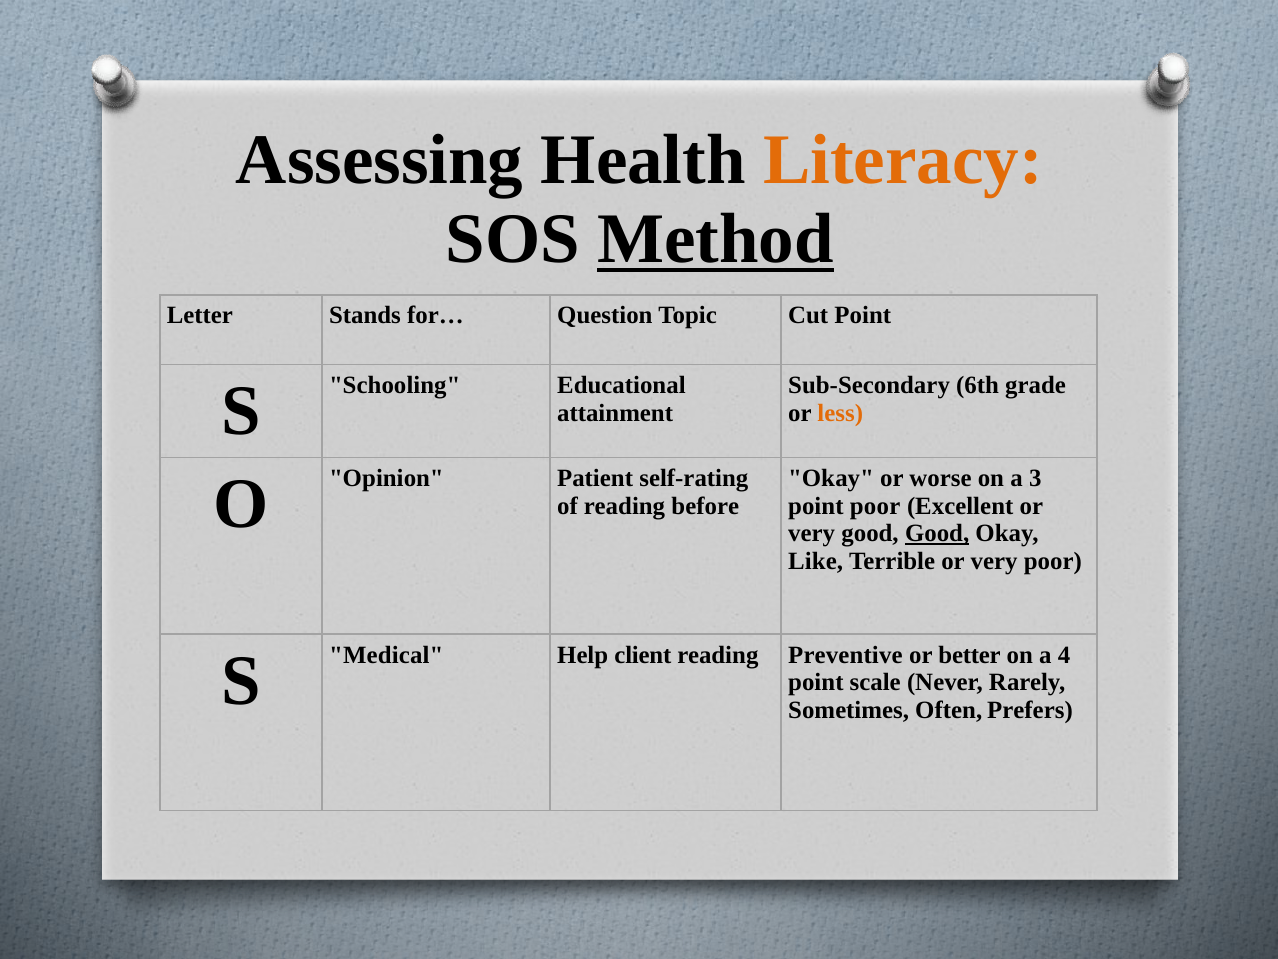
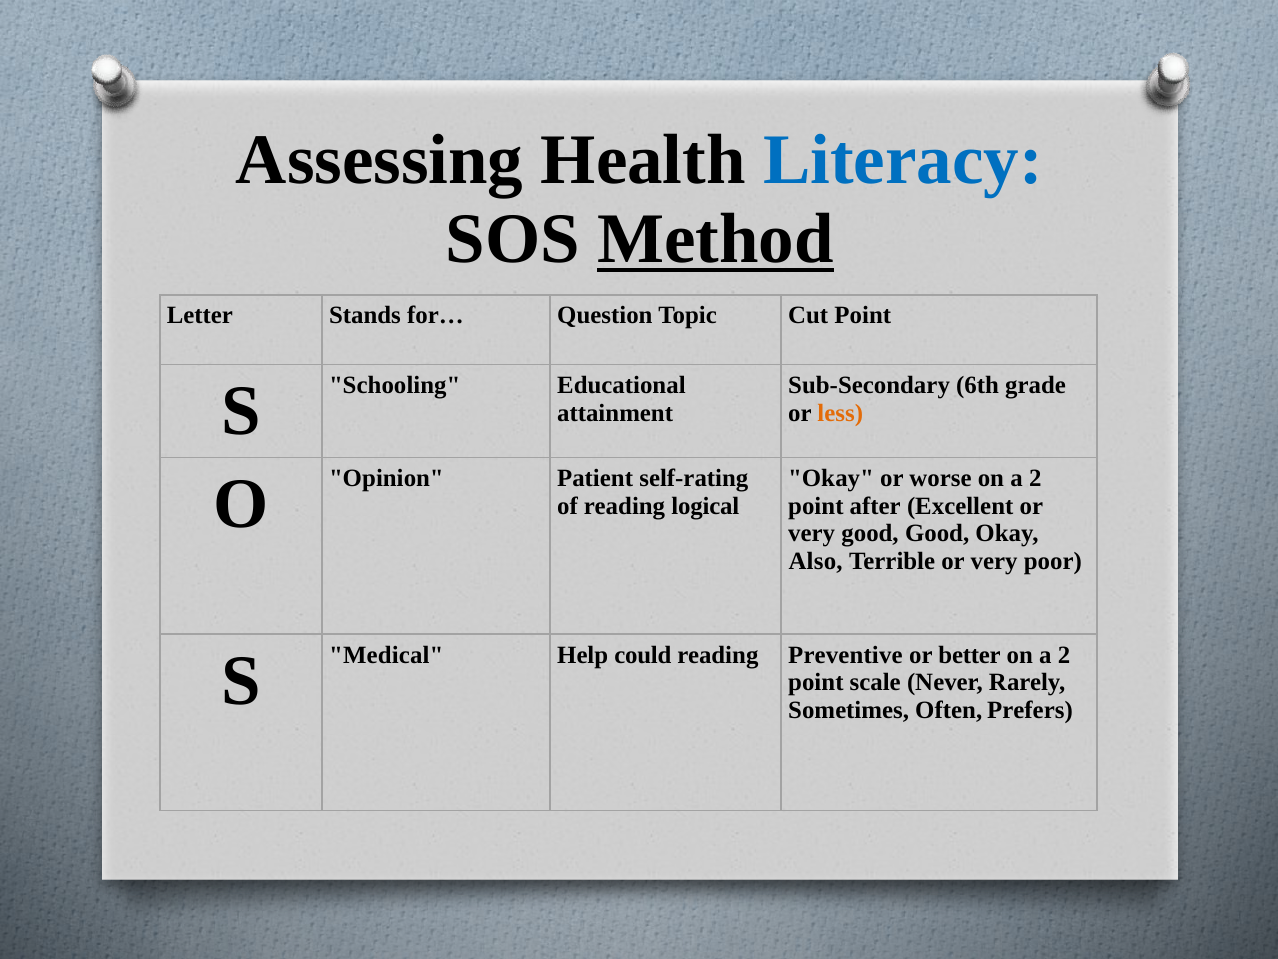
Literacy colour: orange -> blue (903, 160)
worse on a 3: 3 -> 2 (1035, 478)
before: before -> logical (705, 506)
point poor: poor -> after (875, 506)
Good underline: present -> none (937, 533)
Like: Like -> Also (816, 561)
client: client -> could (643, 655)
4: 4 -> 2 (1064, 655)
